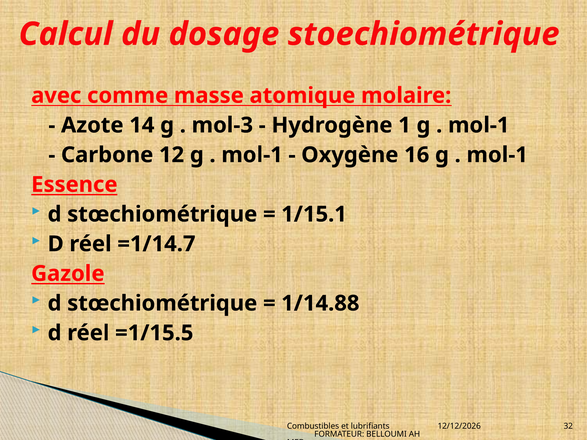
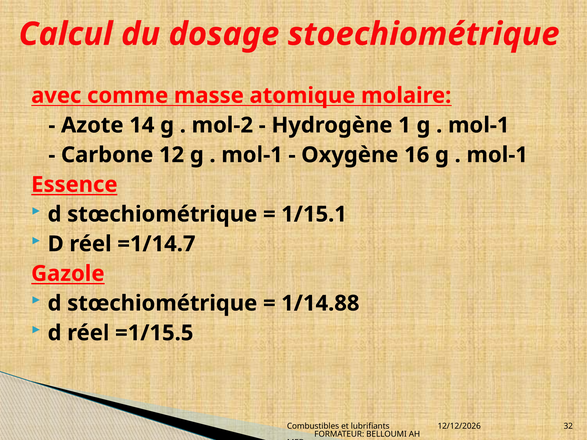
mol-3: mol-3 -> mol-2 (222, 125)
